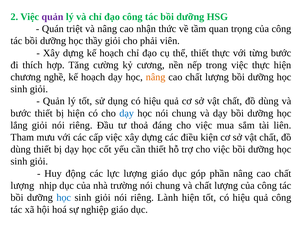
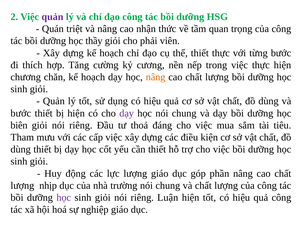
nghề: nghề -> chăn (55, 77)
dạy colour: blue -> purple (127, 113)
lắng: lắng -> biên (19, 126)
liên: liên -> tiêu (282, 126)
học colour: blue -> purple (64, 198)
Lành: Lành -> Luận (168, 198)
